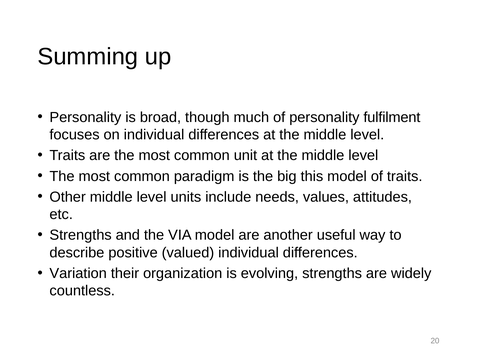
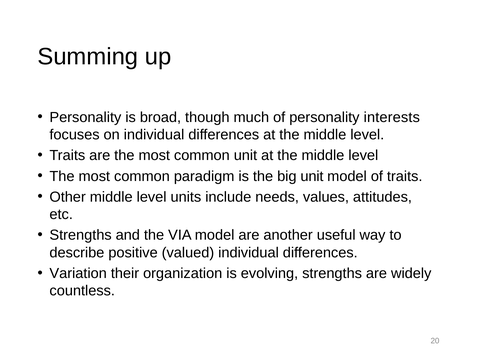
fulfilment: fulfilment -> interests (392, 118)
big this: this -> unit (312, 177)
